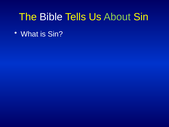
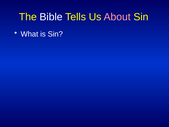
About colour: light green -> pink (117, 17)
